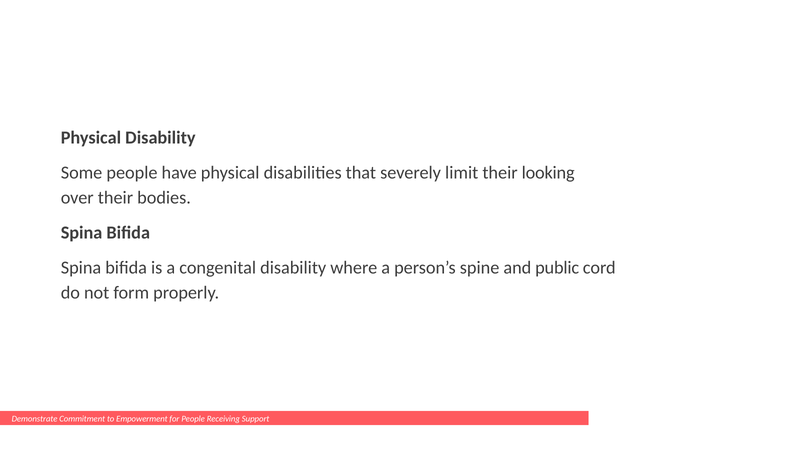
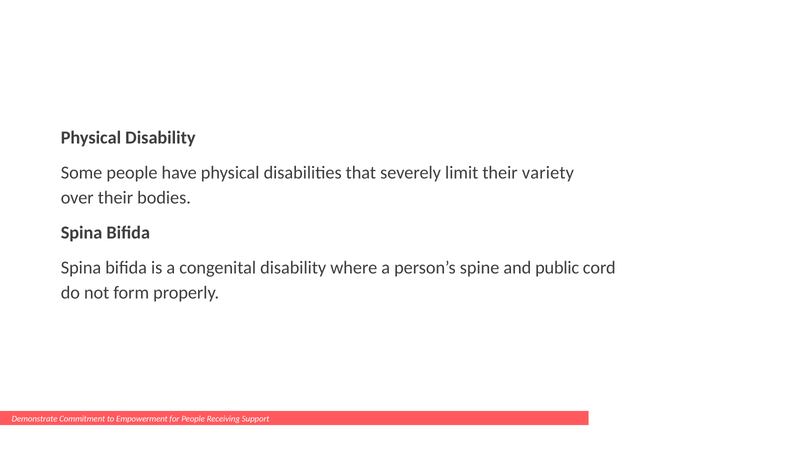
looking: looking -> variety (548, 173)
